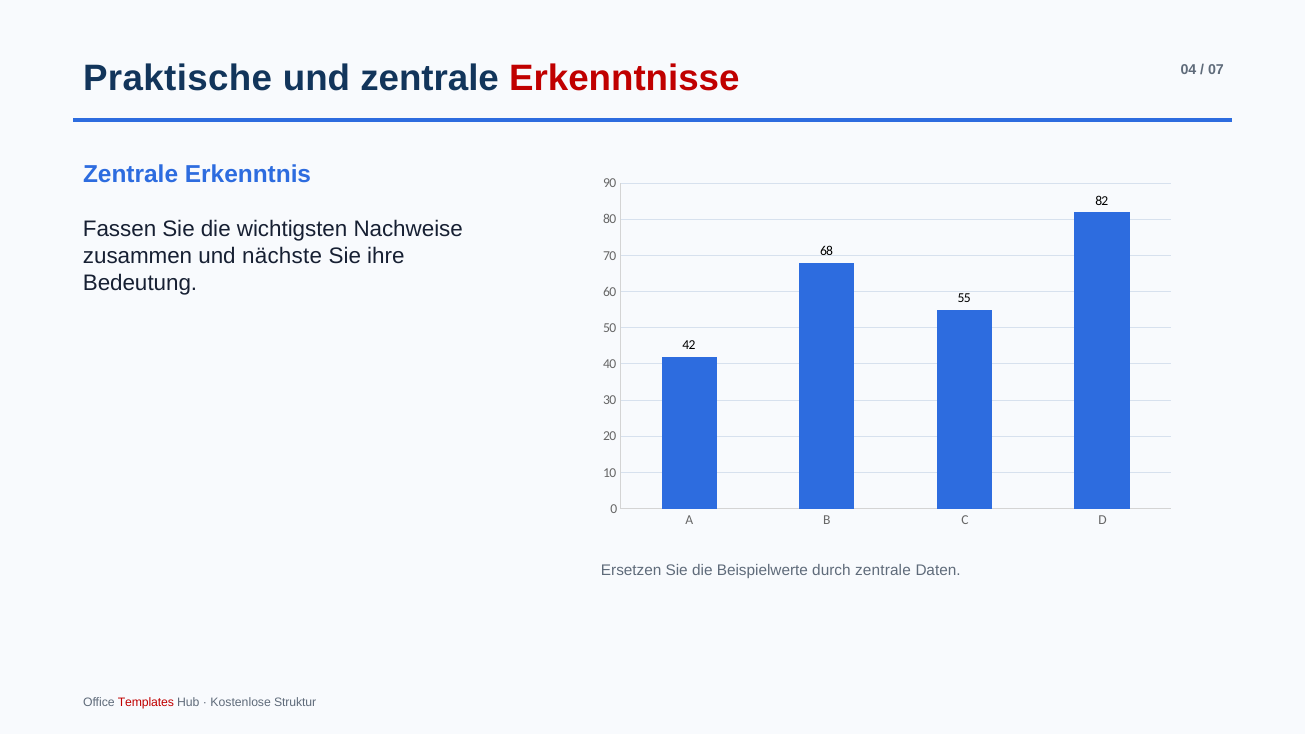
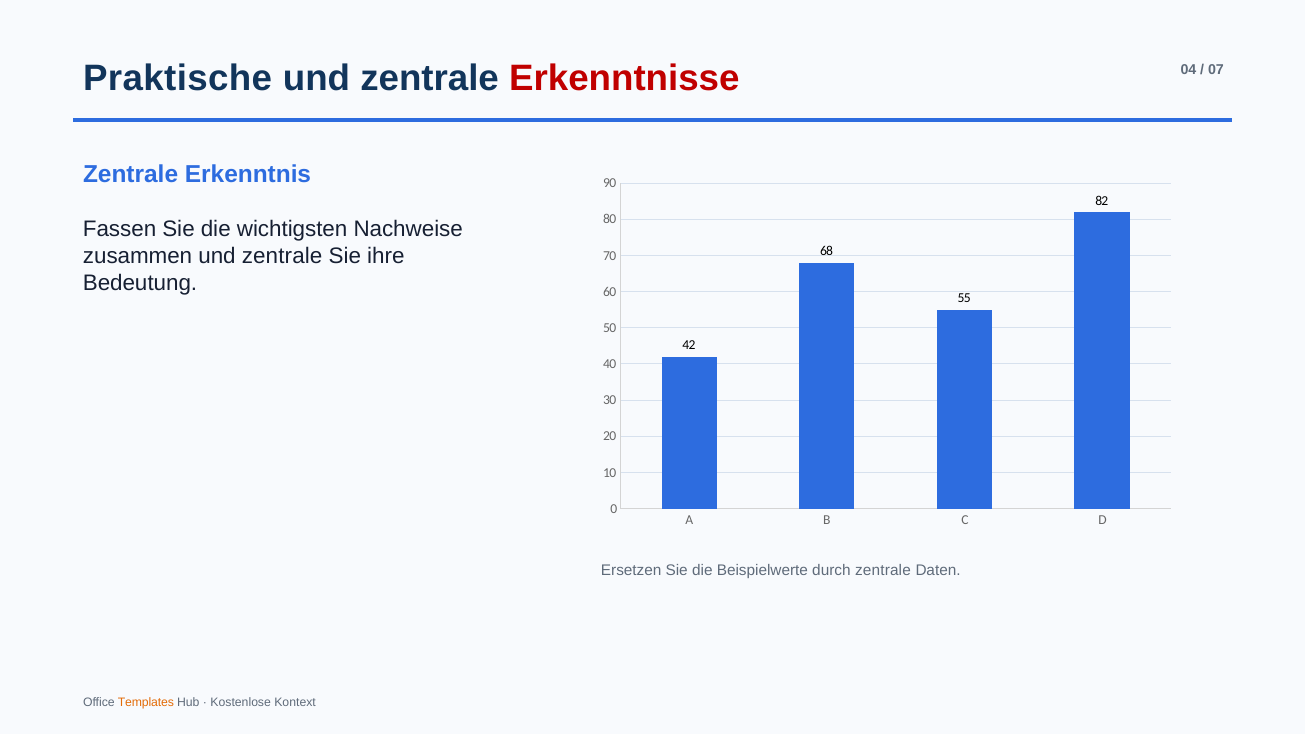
zusammen und nächste: nächste -> zentrale (282, 256)
Templates colour: red -> orange (146, 702)
Struktur: Struktur -> Kontext (295, 702)
